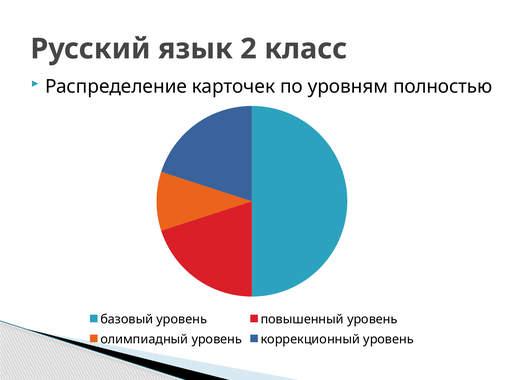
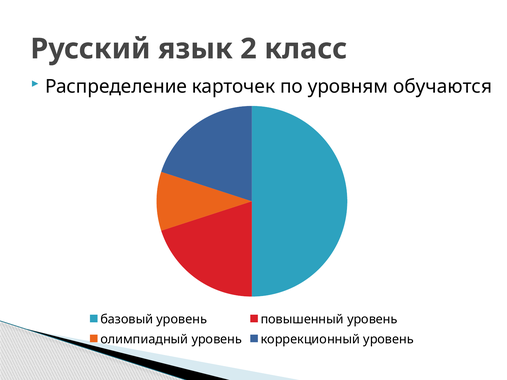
полностью: полностью -> обучаются (443, 87)
